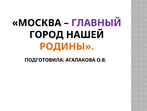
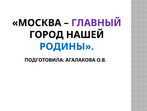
РОДИНЫ colour: orange -> blue (67, 46)
